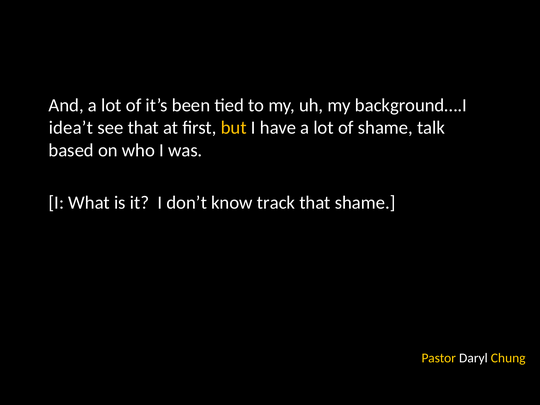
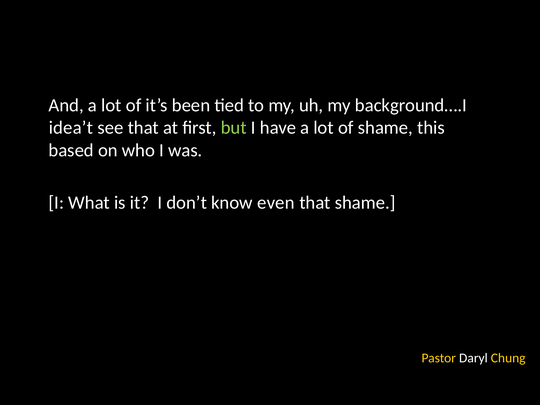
but colour: yellow -> light green (234, 128)
talk: talk -> this (431, 128)
track: track -> even (276, 203)
